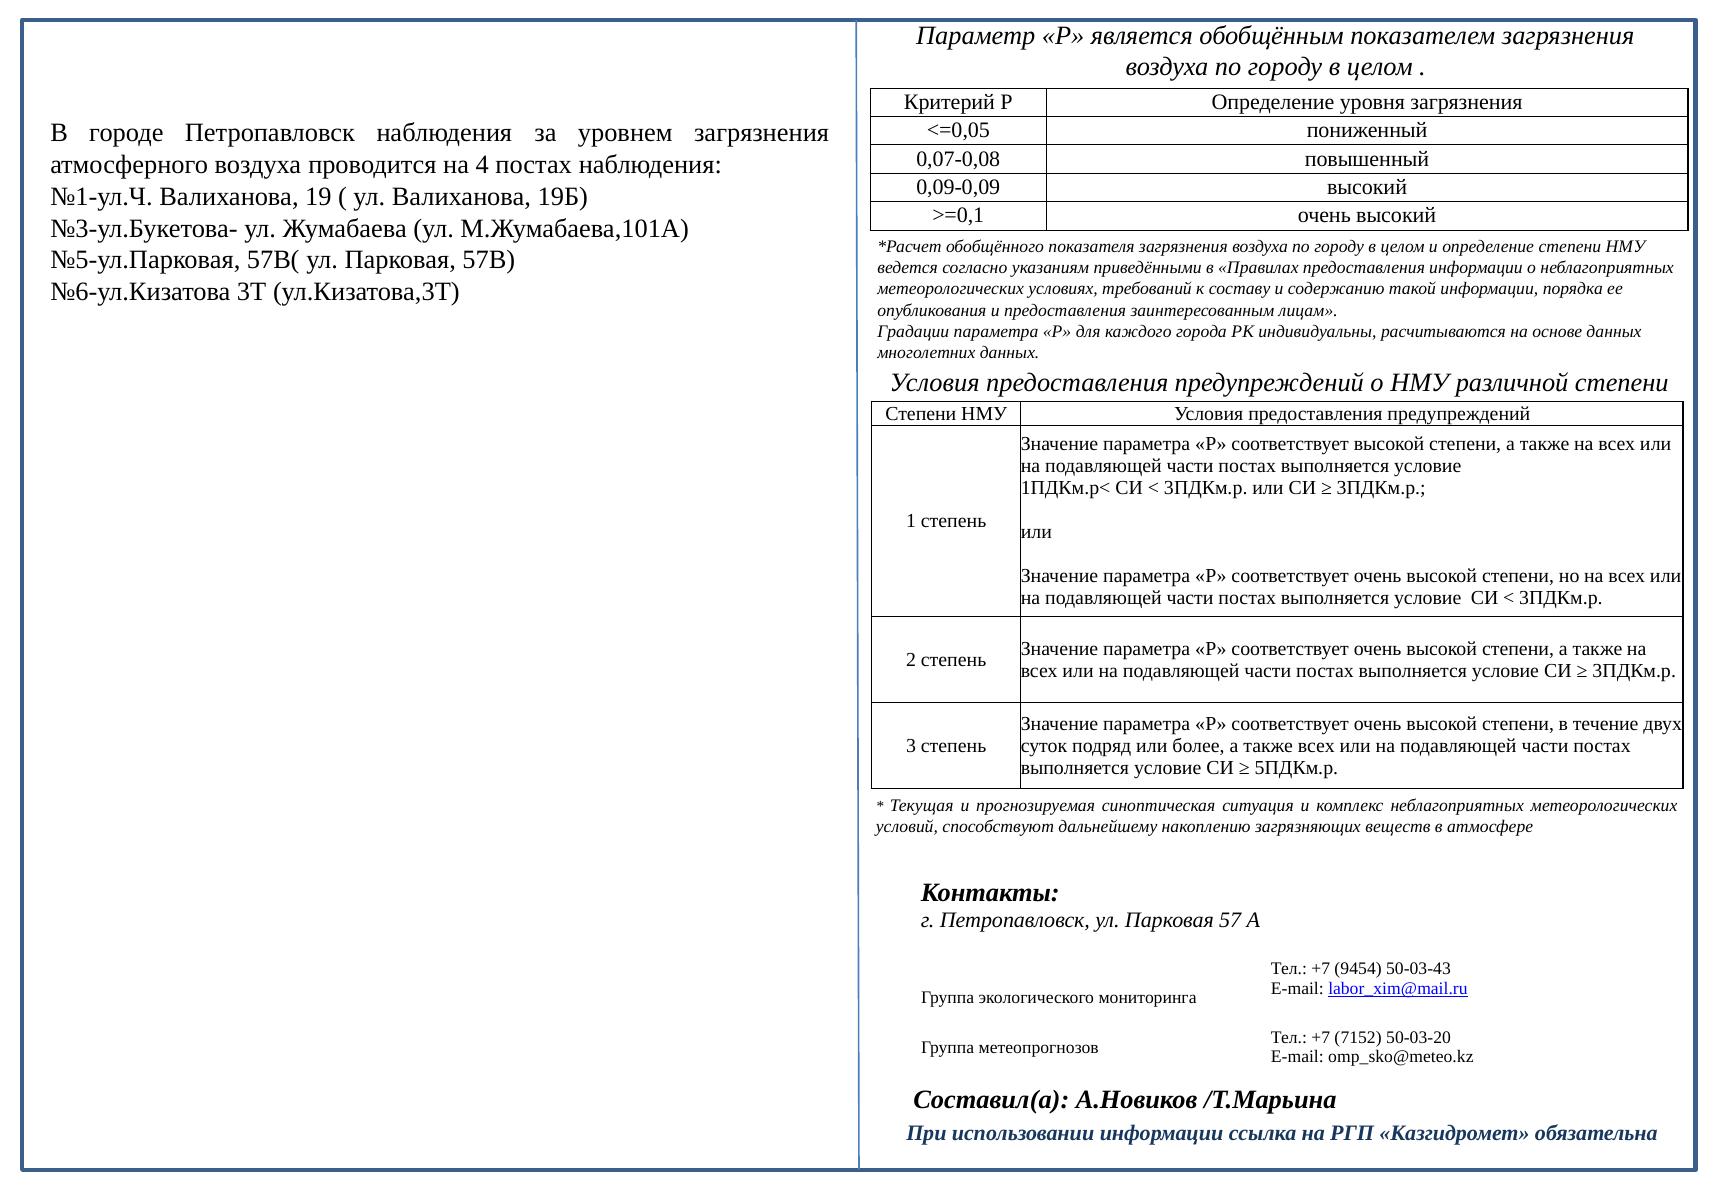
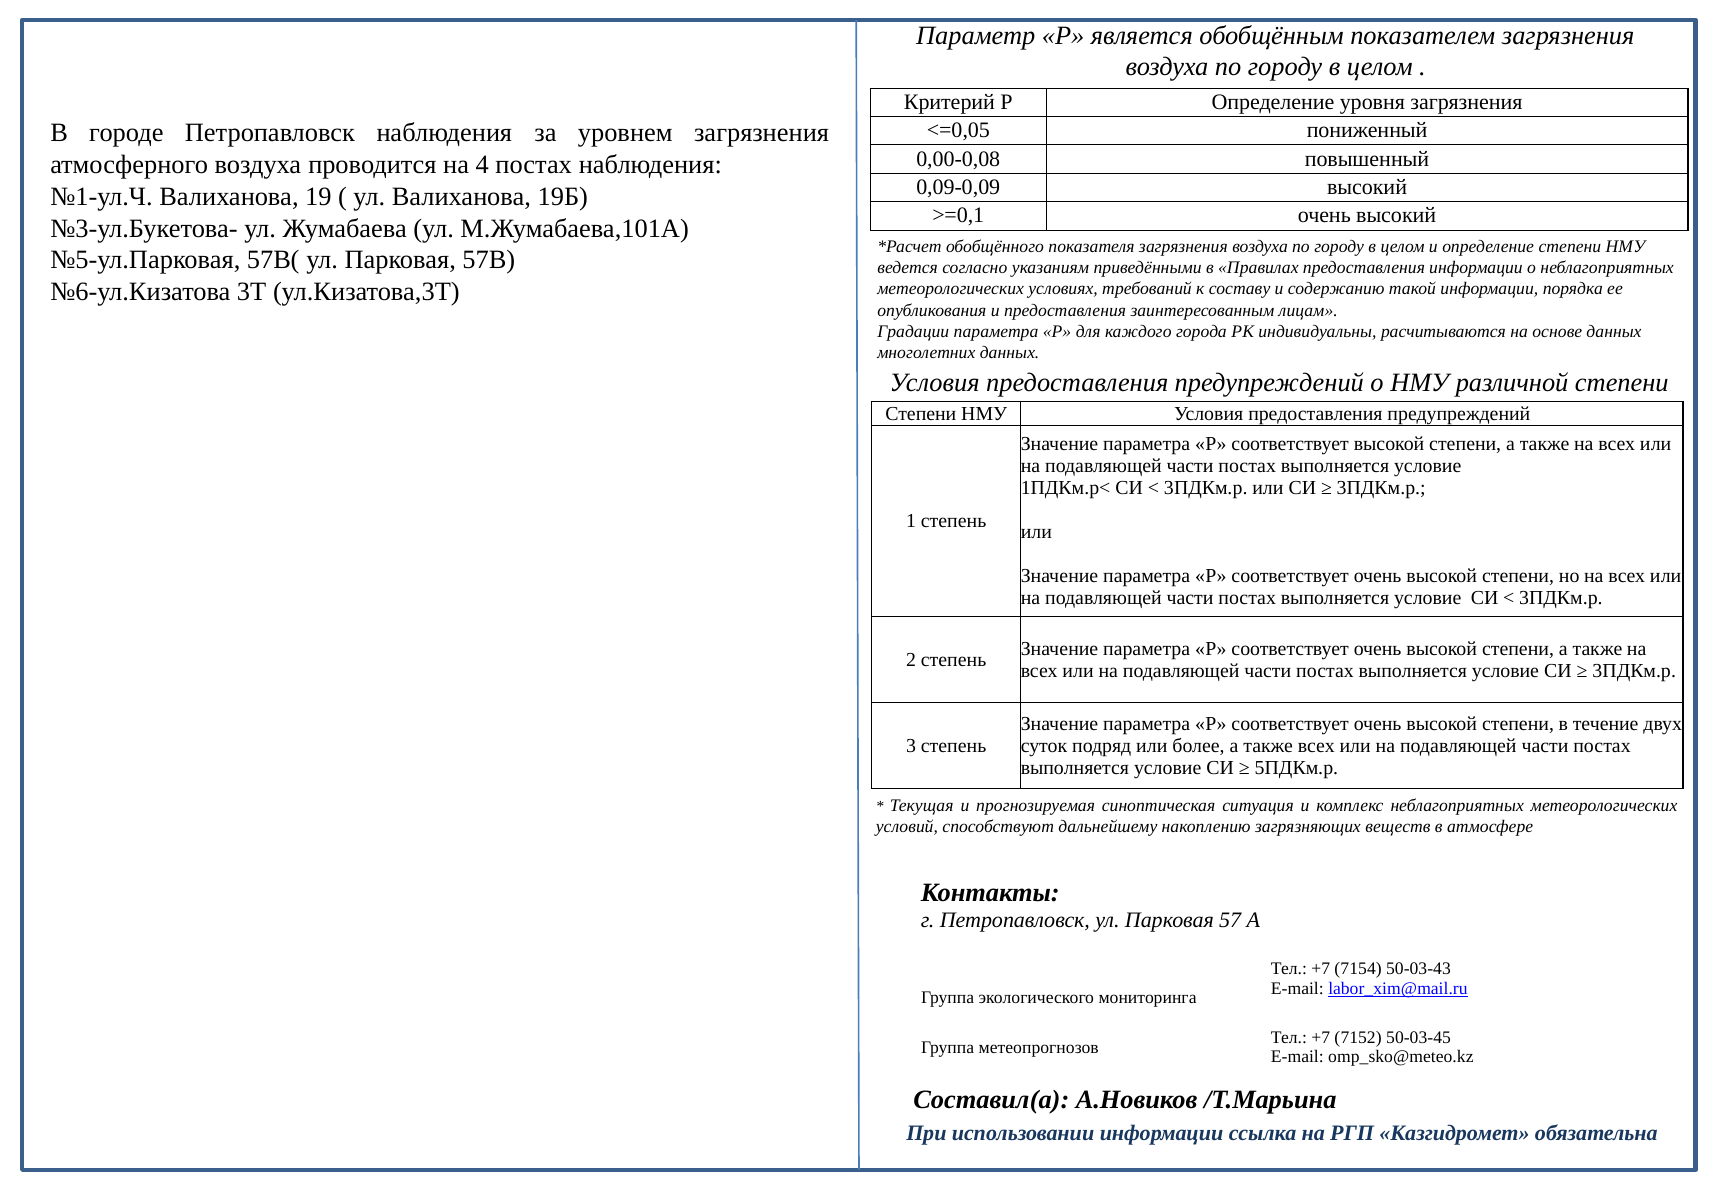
0,07-0,08: 0,07-0,08 -> 0,00-0,08 (958, 159)
9454: 9454 -> 7154 (1358, 968)
50-03-20: 50-03-20 -> 50-03-45 (1419, 1037)
